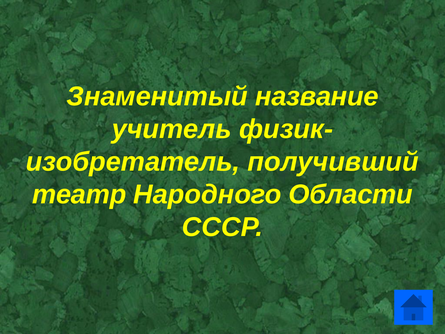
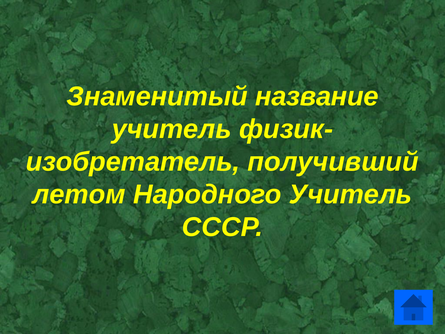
театр: театр -> летом (79, 194)
Народного Области: Области -> Учитель (351, 194)
